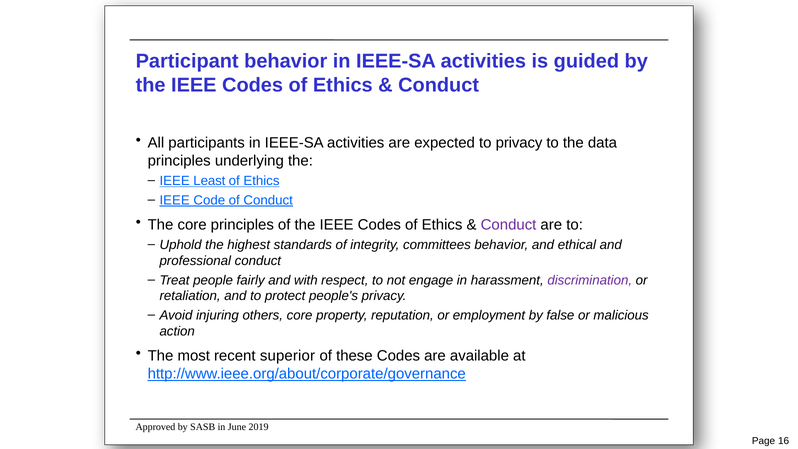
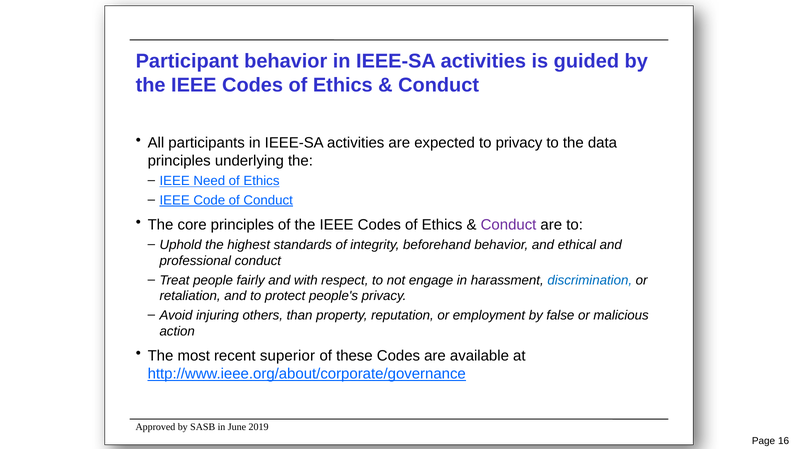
Least: Least -> Need (209, 181)
committees: committees -> beforehand (437, 245)
discrimination colour: purple -> blue (590, 280)
others core: core -> than (300, 315)
